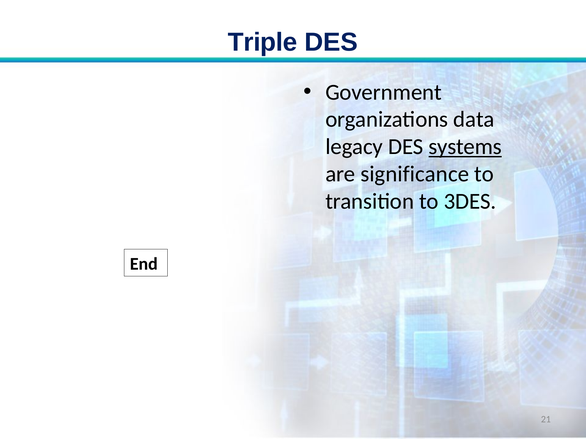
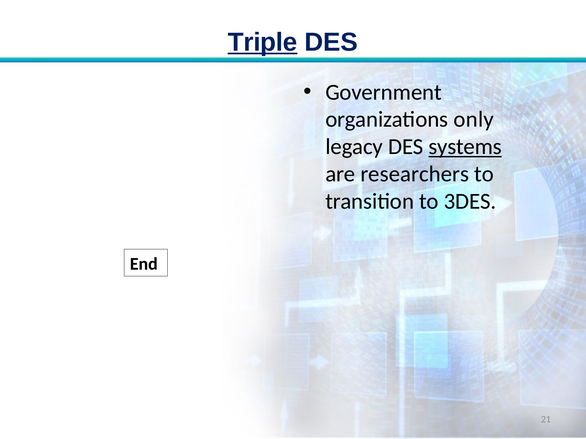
Triple underline: none -> present (263, 42)
data: data -> only (474, 120)
significance: significance -> researchers (415, 174)
